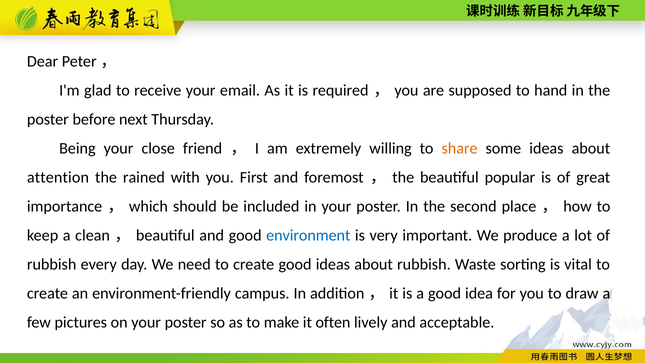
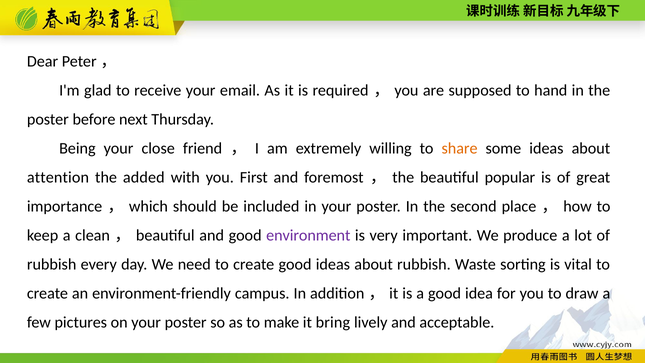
rained: rained -> added (144, 177)
environment colour: blue -> purple (308, 235)
often: often -> bring (333, 322)
